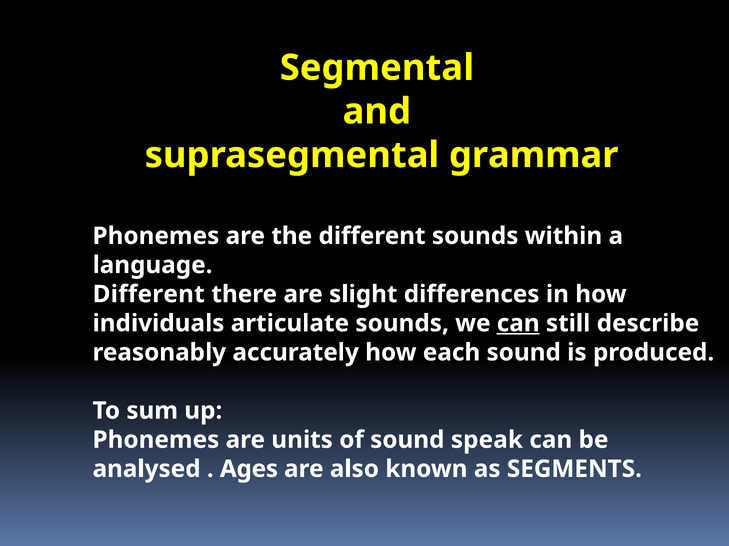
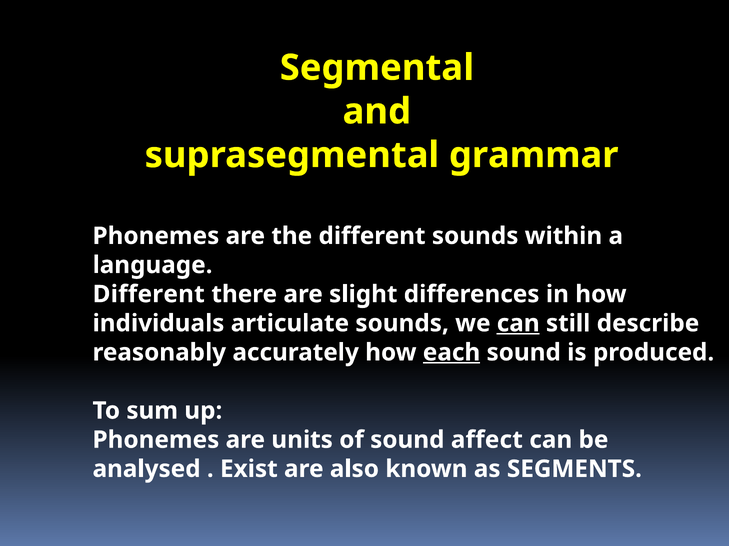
each underline: none -> present (452, 353)
speak: speak -> affect (487, 440)
Ages: Ages -> Exist (249, 470)
